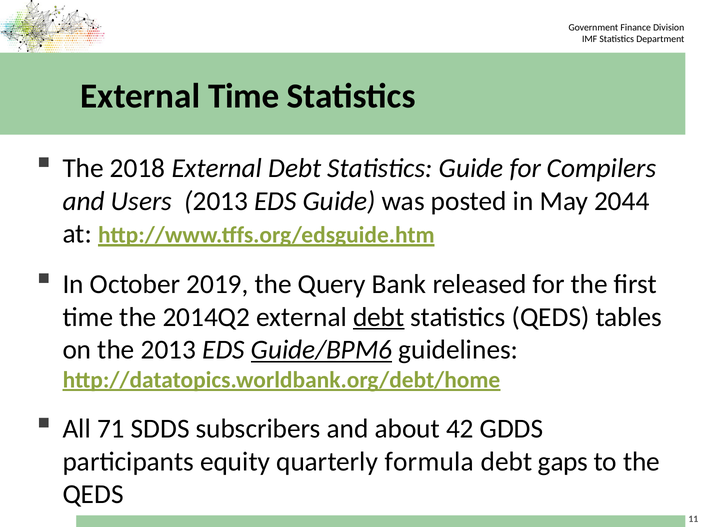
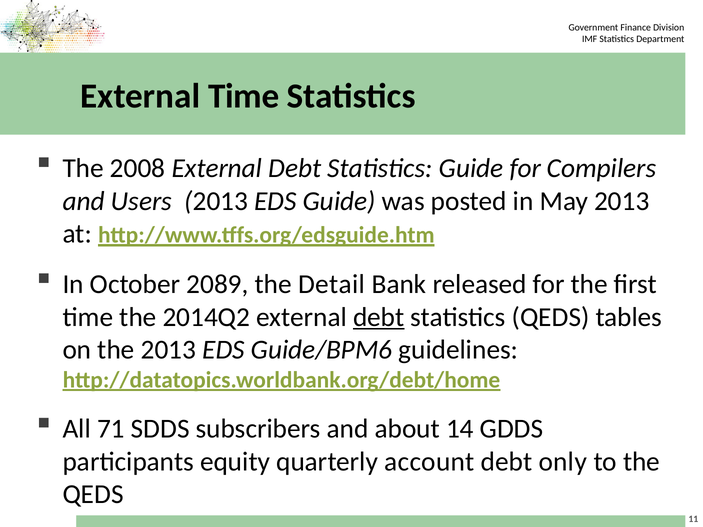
2018: 2018 -> 2008 (138, 168)
May 2044: 2044 -> 2013 (622, 201)
2019: 2019 -> 2089 (218, 284)
Query: Query -> Detail (332, 284)
Guide/BPM6 underline: present -> none (322, 350)
42: 42 -> 14 (460, 429)
formula: formula -> account (429, 462)
gaps: gaps -> only (563, 462)
